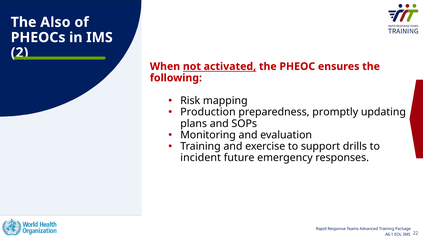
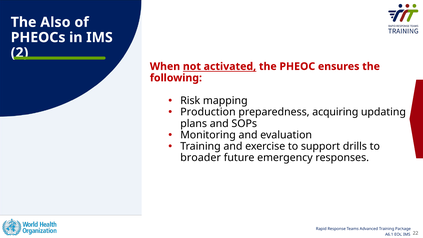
promptly: promptly -> acquiring (335, 112)
incident: incident -> broader (201, 158)
